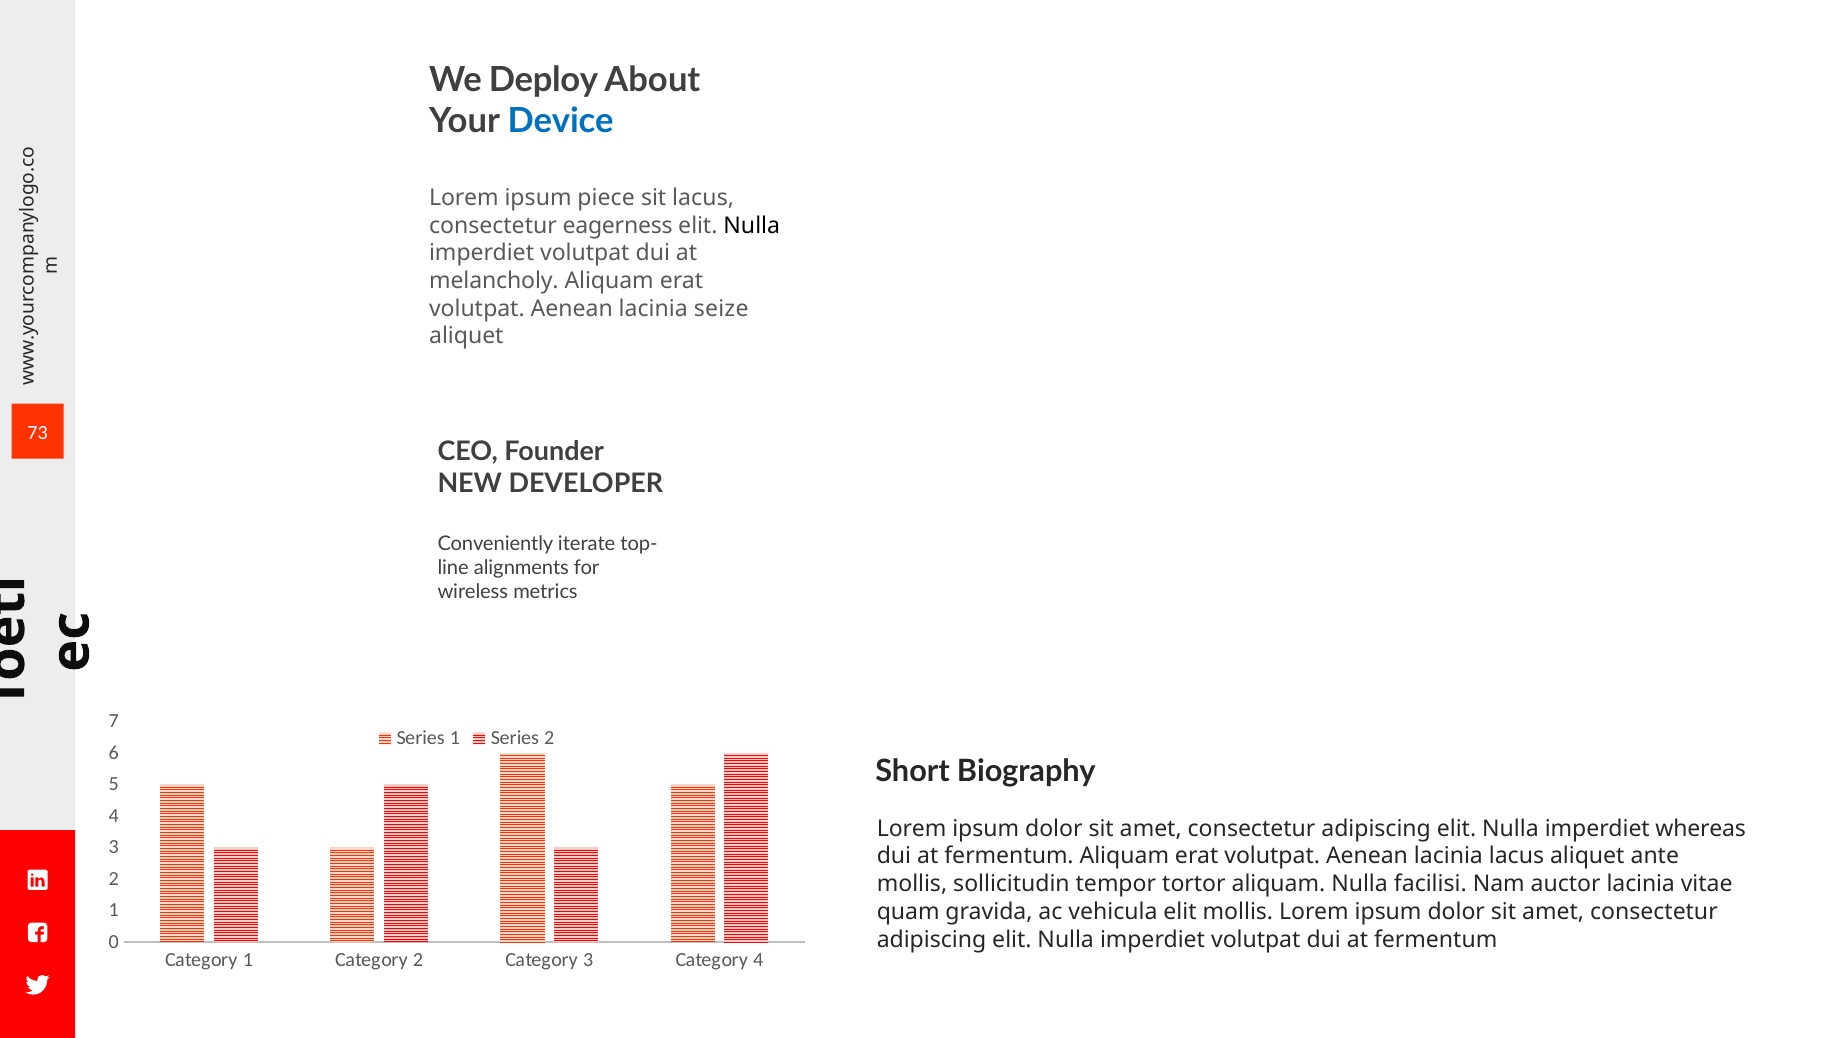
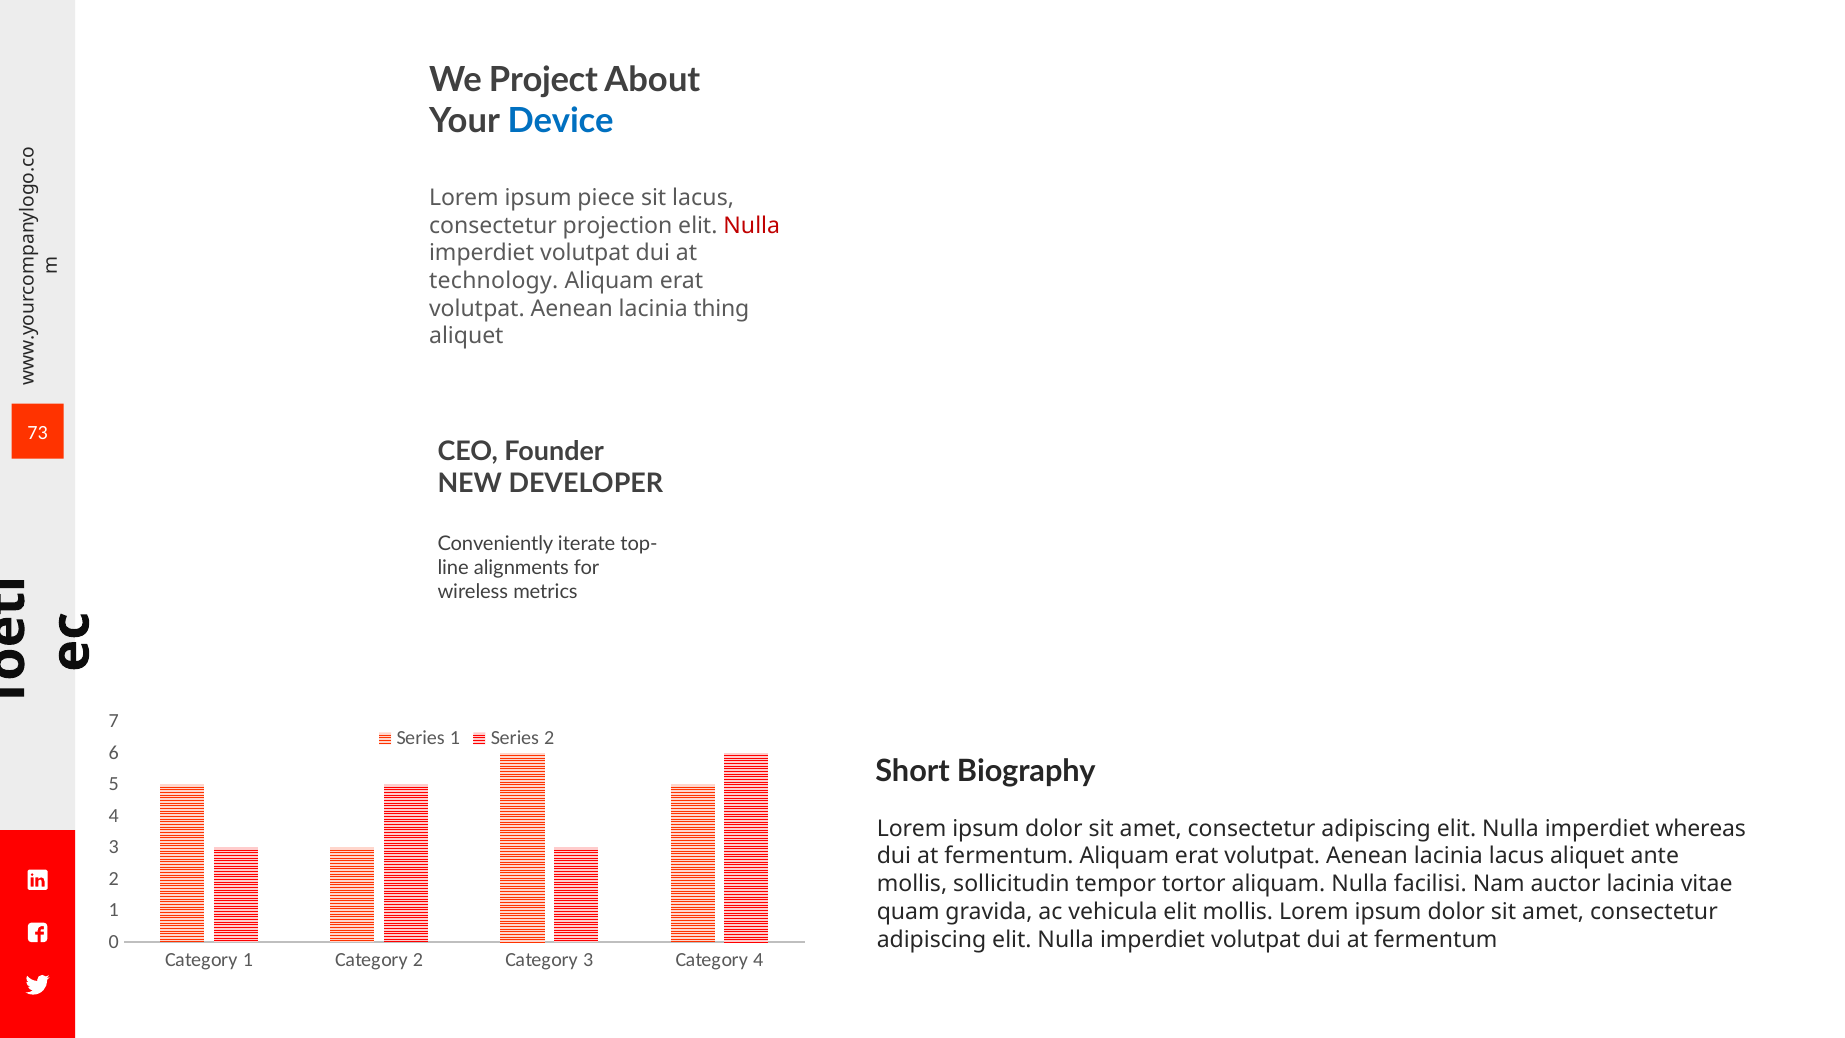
Deploy: Deploy -> Project (543, 80)
eagerness: eagerness -> projection (618, 226)
Nulla colour: black -> red (752, 226)
melancholy: melancholy -> technology (494, 281)
seize: seize -> thing (721, 309)
